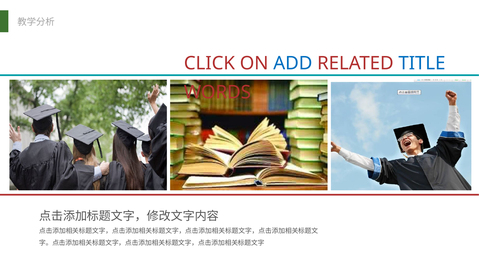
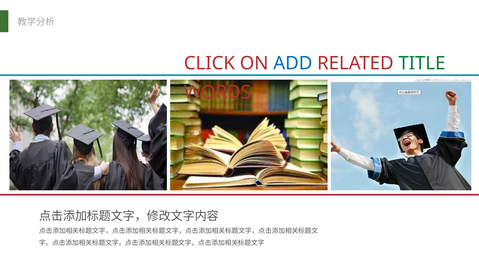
TITLE colour: blue -> green (422, 63)
